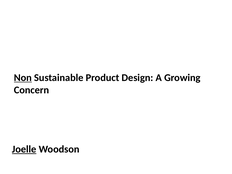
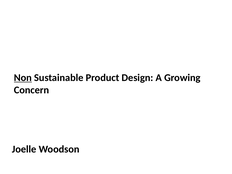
Joelle underline: present -> none (24, 149)
